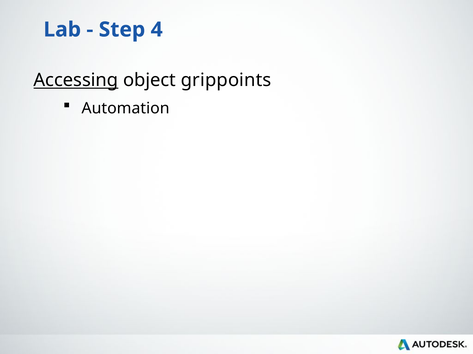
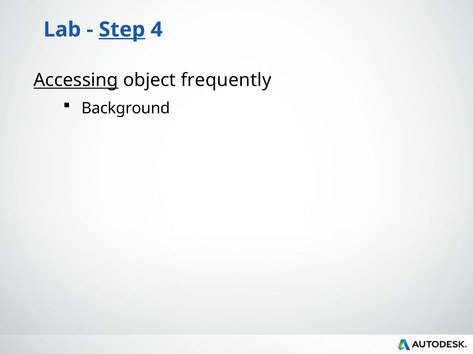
Step underline: none -> present (122, 30)
grippoints: grippoints -> frequently (226, 80)
Automation: Automation -> Background (126, 109)
